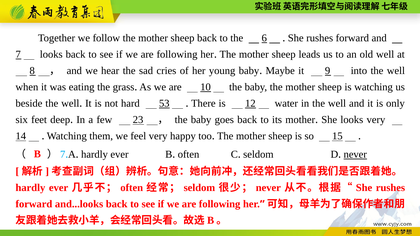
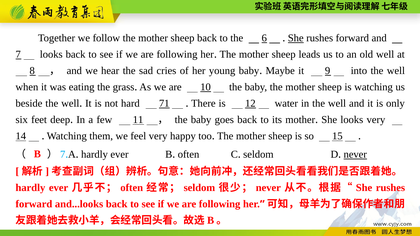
She underline: none -> present (296, 38)
53: 53 -> 71 (164, 104)
23: 23 -> 11 (138, 120)
